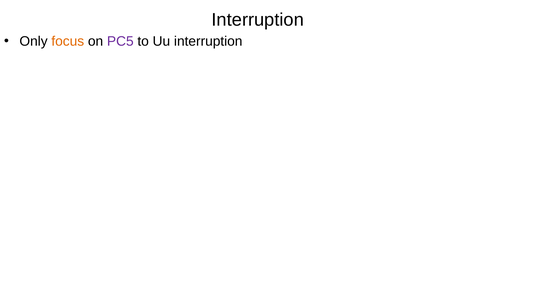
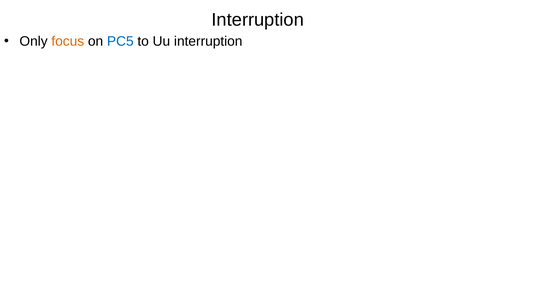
PC5 colour: purple -> blue (120, 41)
